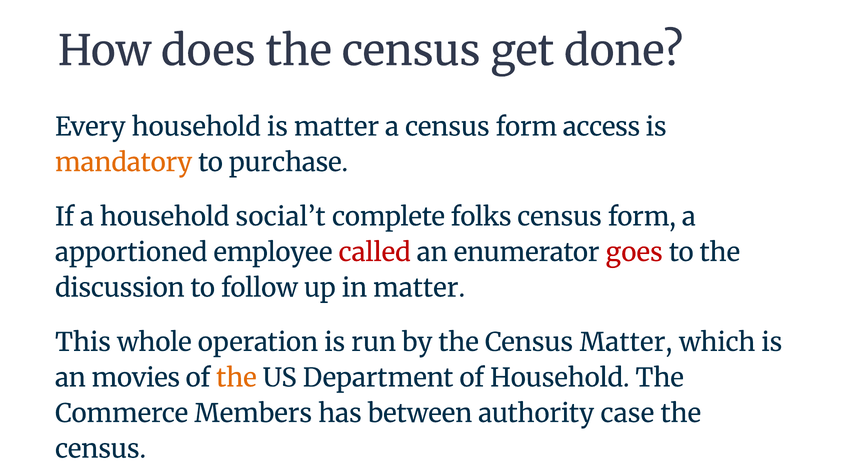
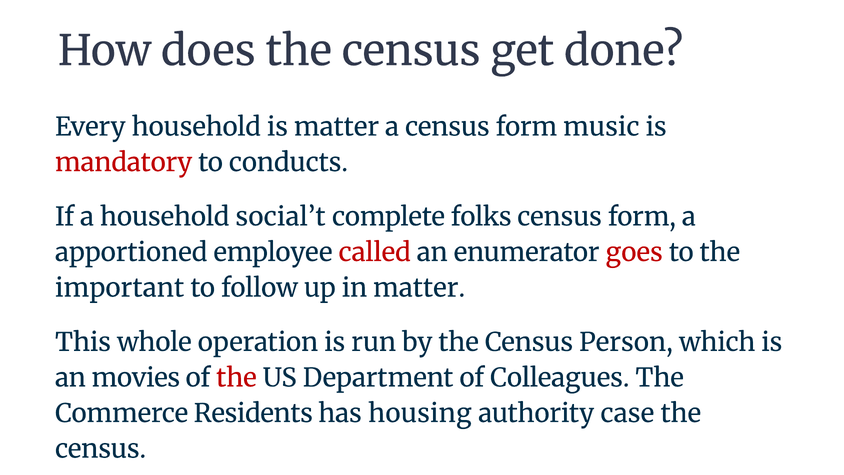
access: access -> music (601, 127)
mandatory colour: orange -> red (124, 163)
purchase: purchase -> conducts (288, 163)
discussion: discussion -> important (120, 288)
Census Matter: Matter -> Person (626, 342)
the colour: orange -> red (236, 378)
of Household: Household -> Colleagues (560, 378)
Members: Members -> Residents (253, 413)
between: between -> housing (420, 413)
